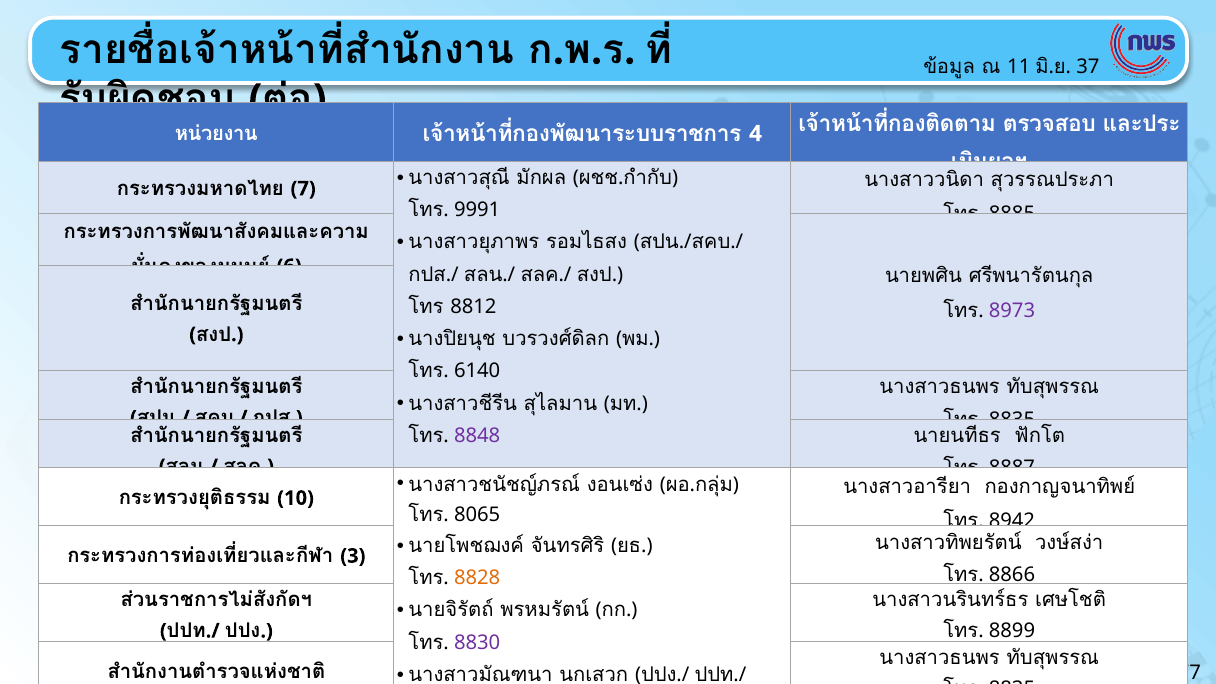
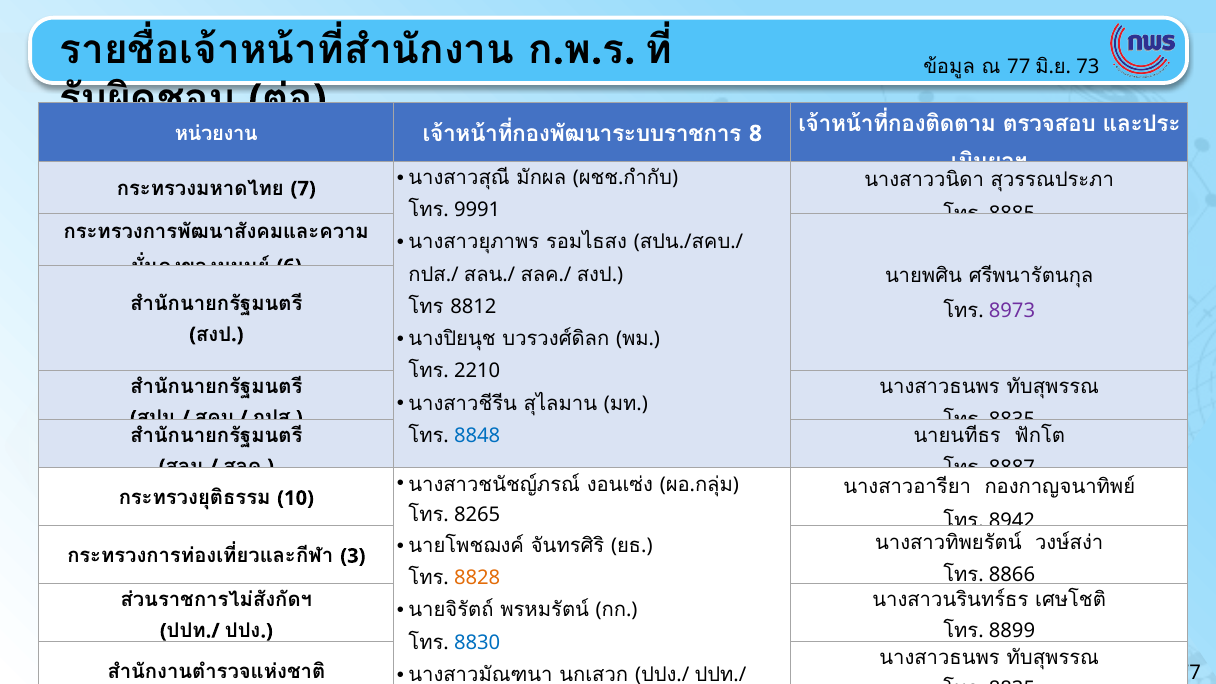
11: 11 -> 77 (1019, 67)
37: 37 -> 73 (1088, 67)
4: 4 -> 8 (755, 134)
6140: 6140 -> 2210 (477, 371)
8848 colour: purple -> blue (477, 436)
8065: 8065 -> 8265 (477, 515)
8830 colour: purple -> blue (477, 642)
